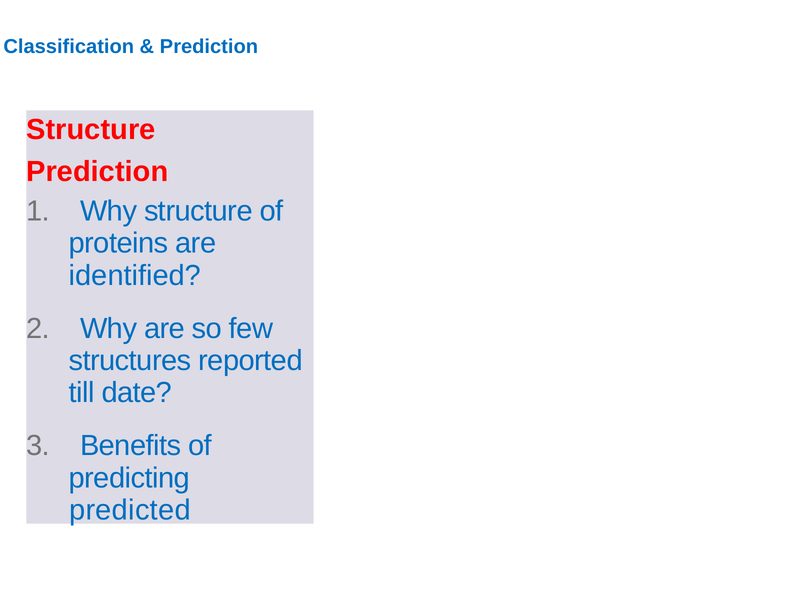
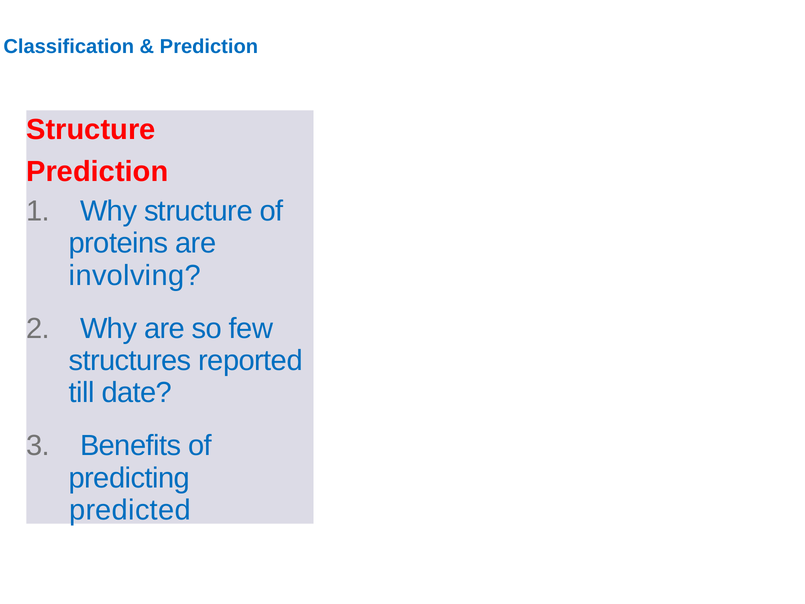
identified: identified -> involving (135, 275)
